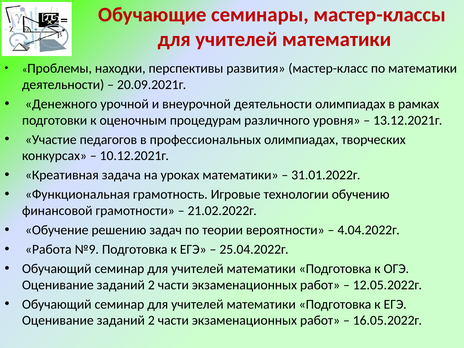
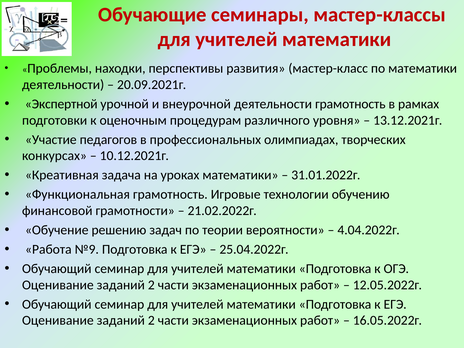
Денежного: Денежного -> Экспертной (61, 104)
деятельности олимпиадах: олимпиадах -> грамотность (350, 104)
